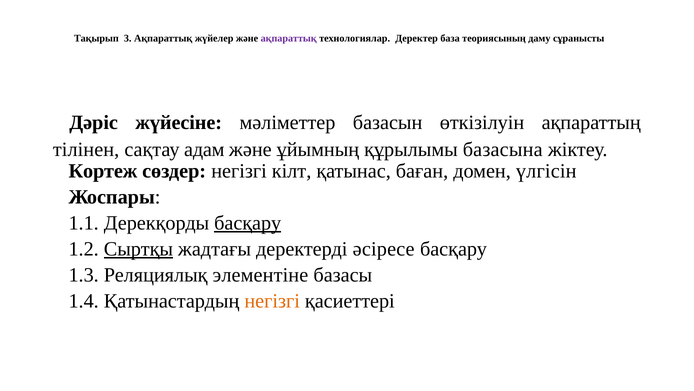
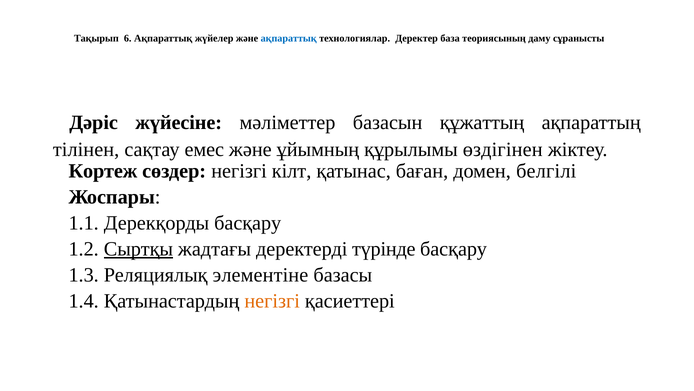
3: 3 -> 6 (128, 38)
ақпараттық colour: purple -> blue (289, 38)
өткізілуін: өткізілуін -> құжаттың (482, 122)
адам: адам -> емес (204, 149)
базасына: базасына -> өздігінен (503, 149)
үлгісін: үлгісін -> белгілі (546, 171)
басқару underline: present -> none (248, 223)
әсіресе: әсіресе -> түрінде (384, 249)
